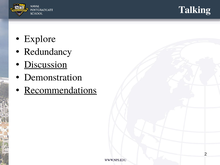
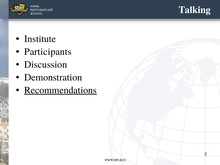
Explore: Explore -> Institute (40, 39)
Redundancy: Redundancy -> Participants (48, 52)
Discussion underline: present -> none (46, 64)
